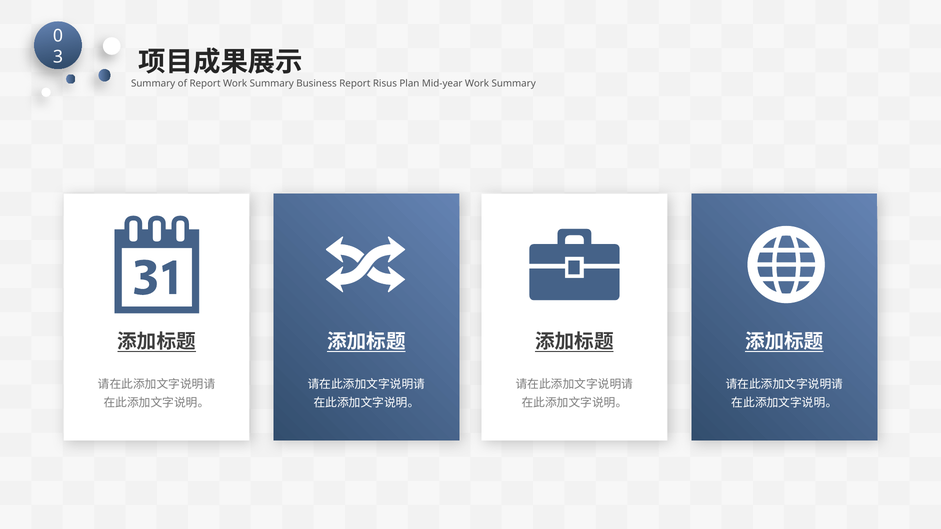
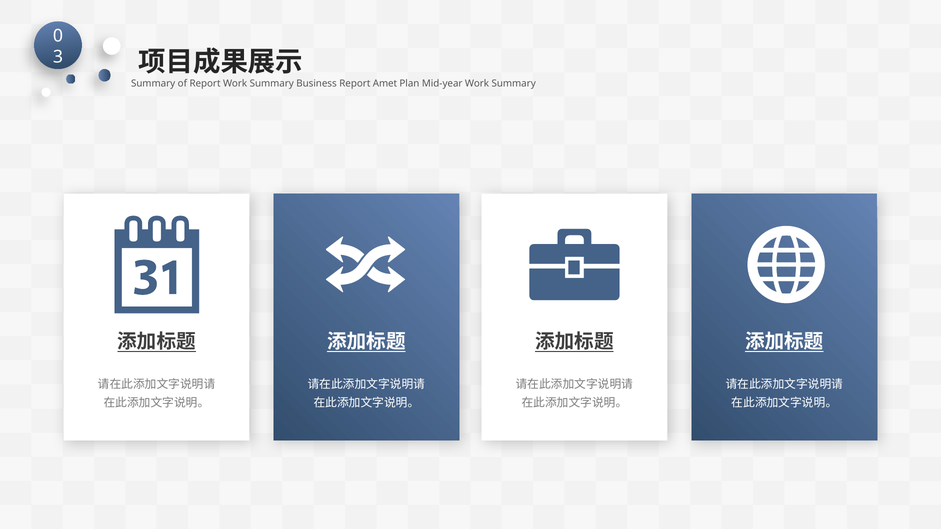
Risus: Risus -> Amet (385, 84)
